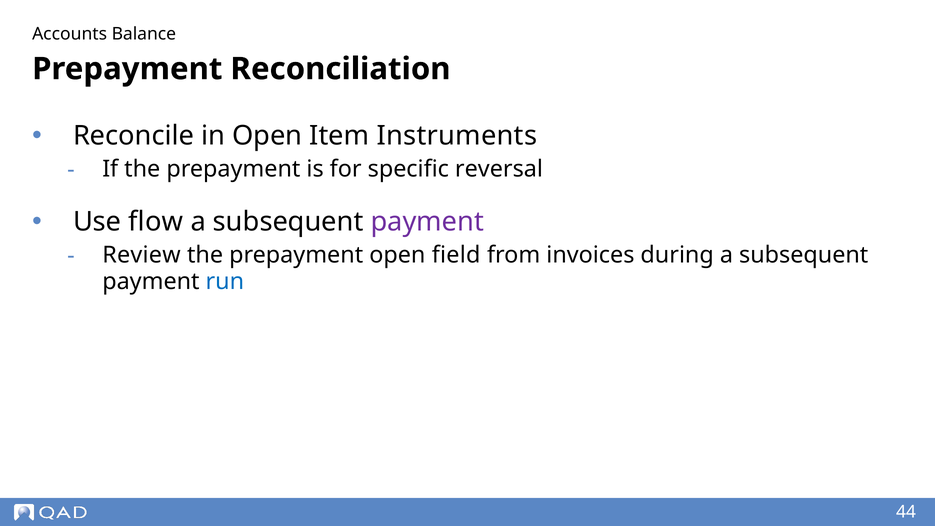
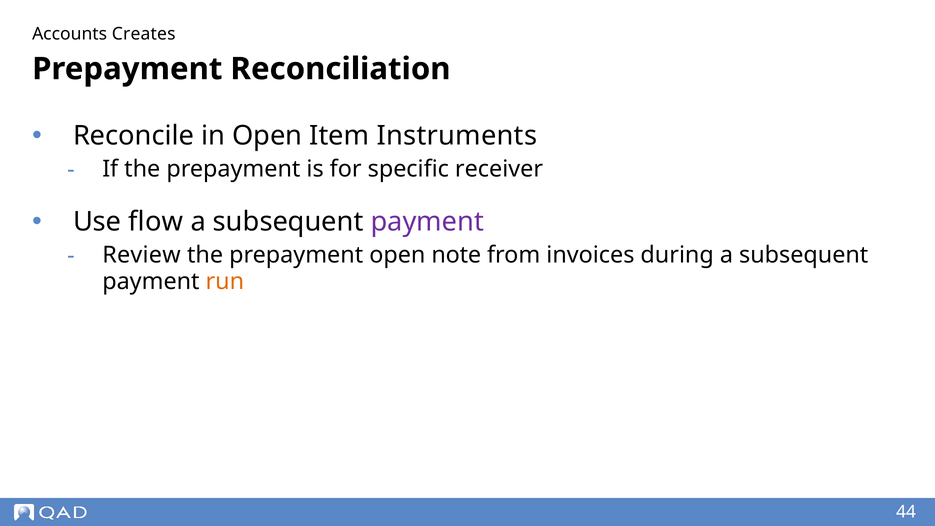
Balance: Balance -> Creates (144, 34)
reversal: reversal -> receiver (499, 169)
field: field -> note (456, 255)
run colour: blue -> orange (225, 282)
